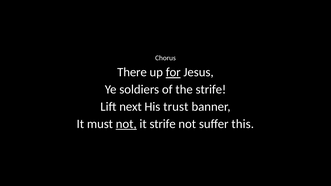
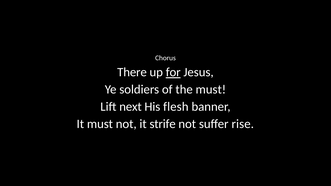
the strife: strife -> must (211, 90)
trust: trust -> flesh (176, 107)
not underline: present -> none (126, 124)
this: this -> rise (243, 124)
